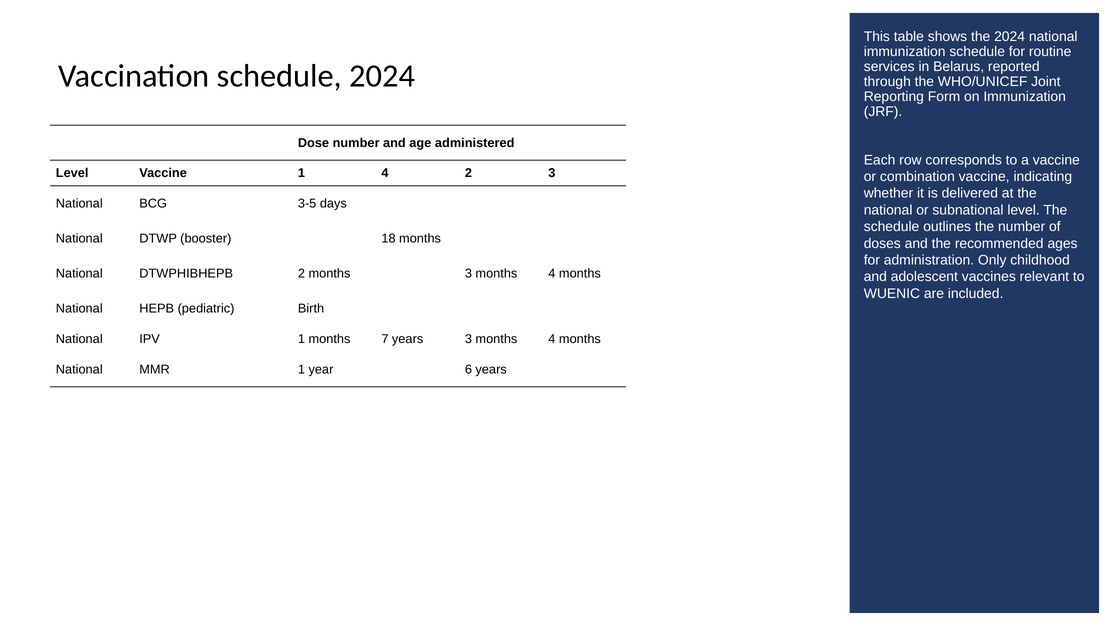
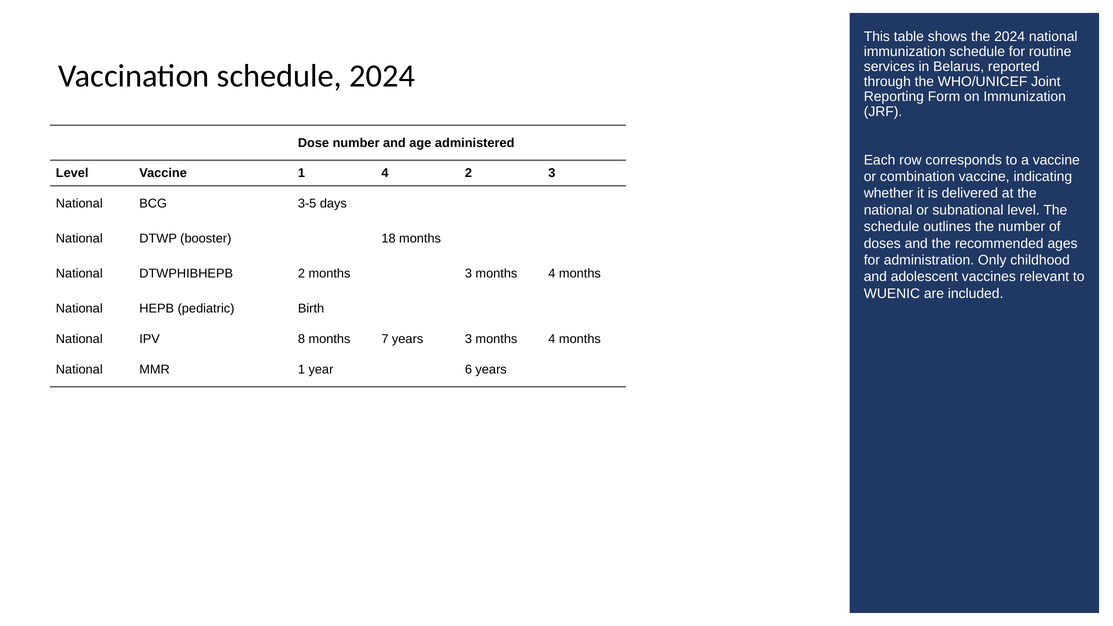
IPV 1: 1 -> 8 (301, 339)
